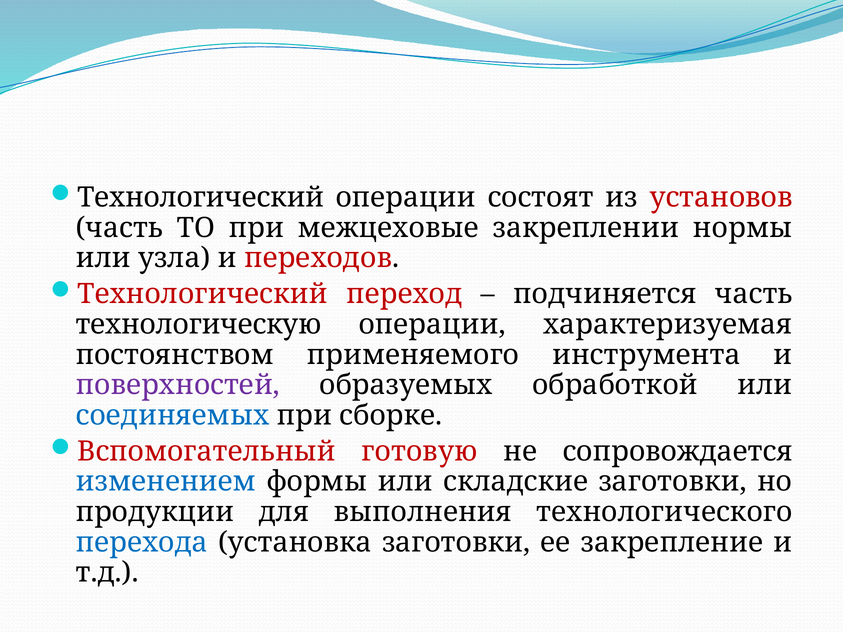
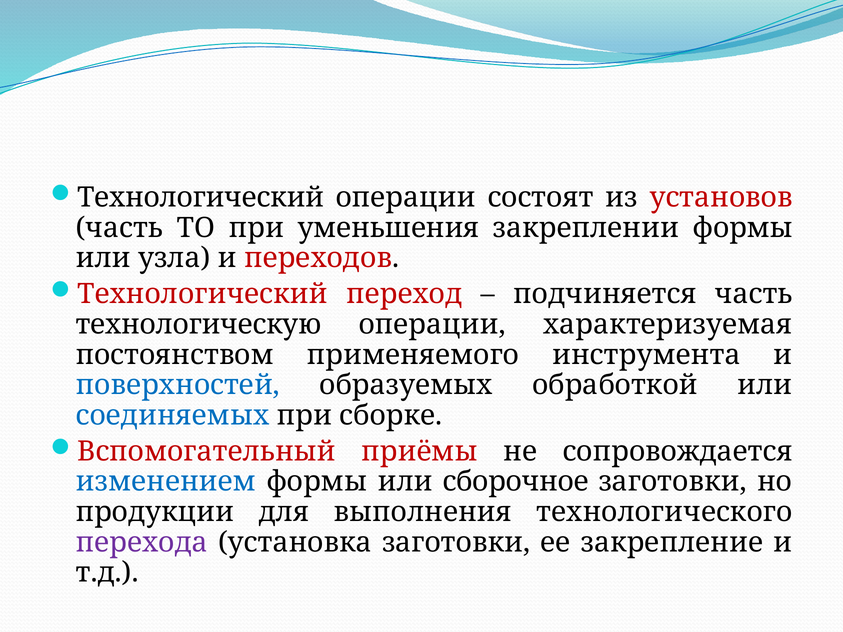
межцеховые: межцеховые -> уменьшения (388, 228)
закреплении нормы: нормы -> формы (743, 228)
поверхностей colour: purple -> blue (178, 385)
готовую: готовую -> приёмы (420, 451)
складские: складские -> сборочное (516, 482)
перехода colour: blue -> purple (142, 542)
